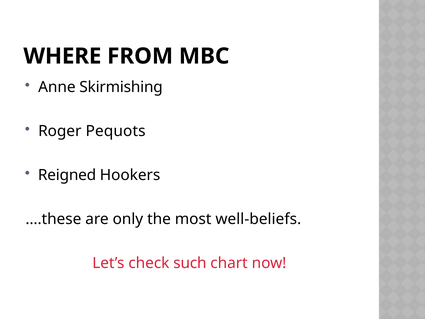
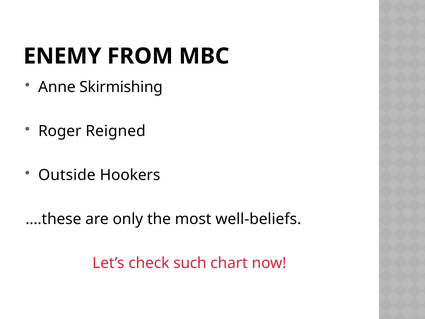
WHERE: WHERE -> ENEMY (62, 56)
Pequots: Pequots -> Reigned (116, 131)
Reigned: Reigned -> Outside (67, 175)
